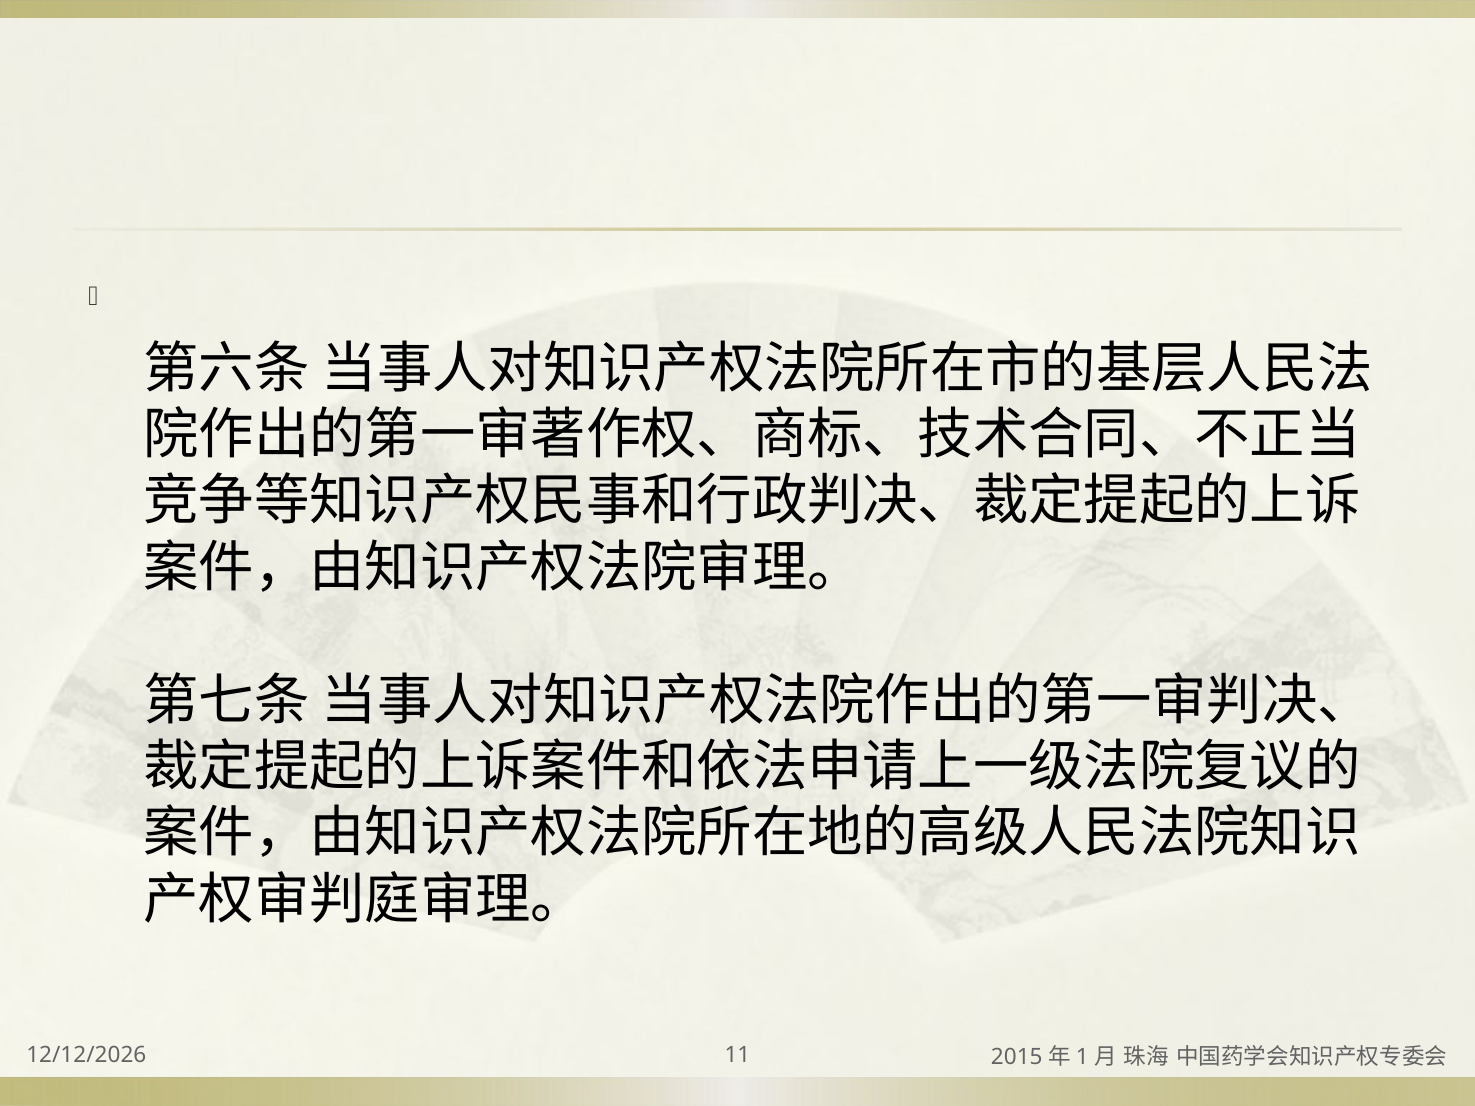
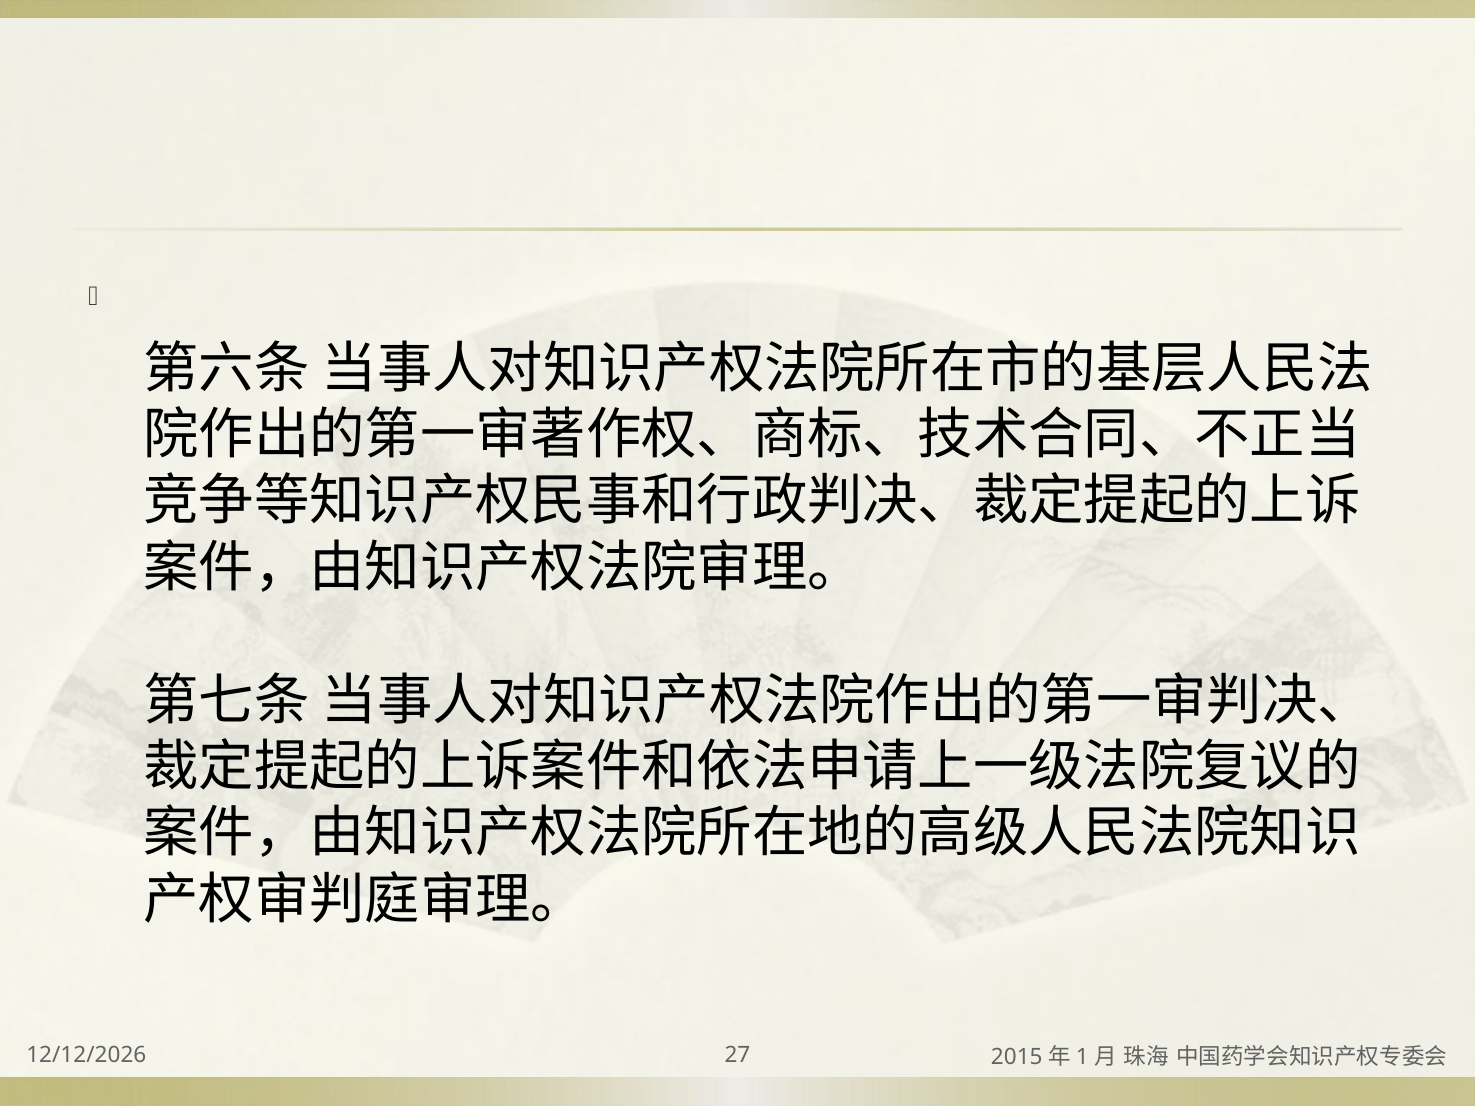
11: 11 -> 27 (737, 1055)
